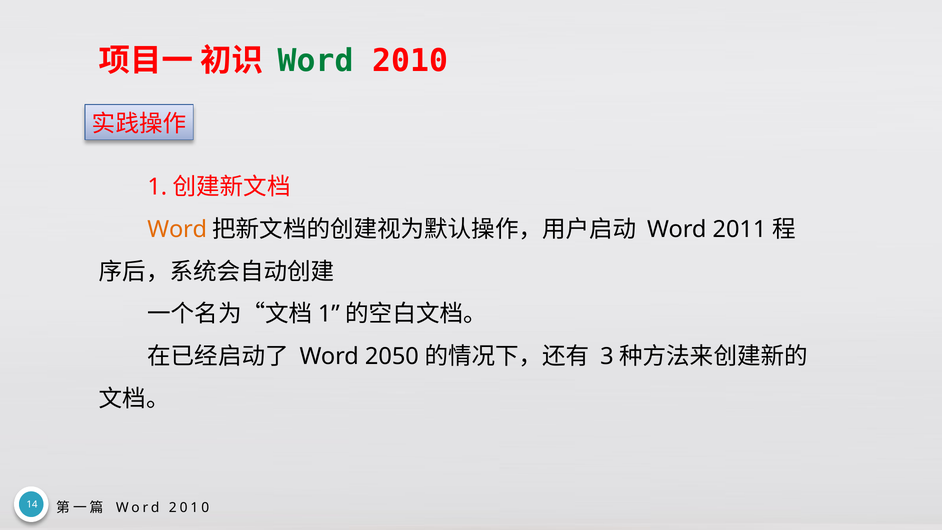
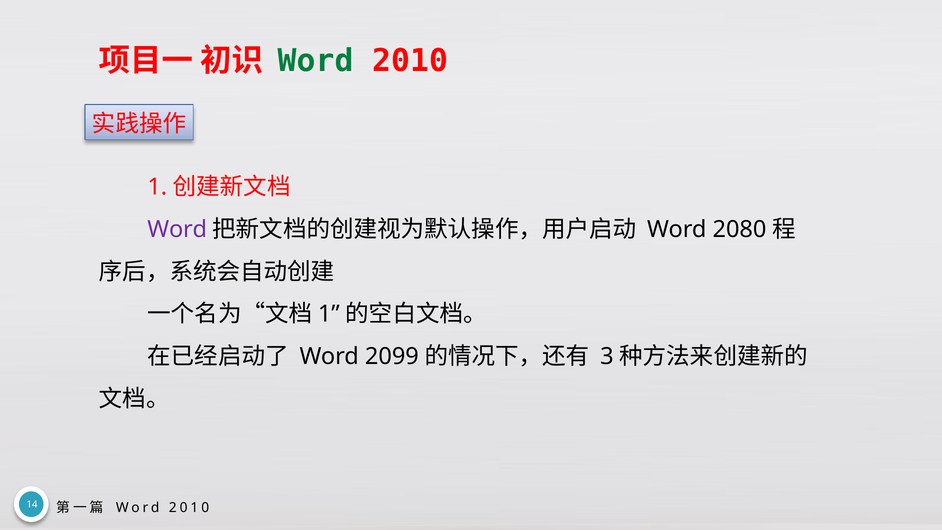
Word colour: orange -> purple (177, 229)
2011: 2011 -> 2080 (740, 229)
2050: 2050 -> 2099 (392, 357)
